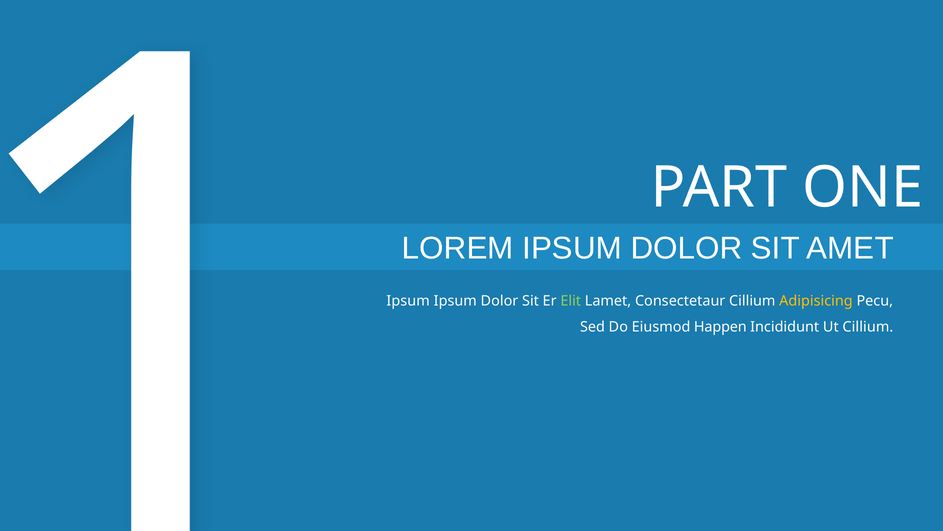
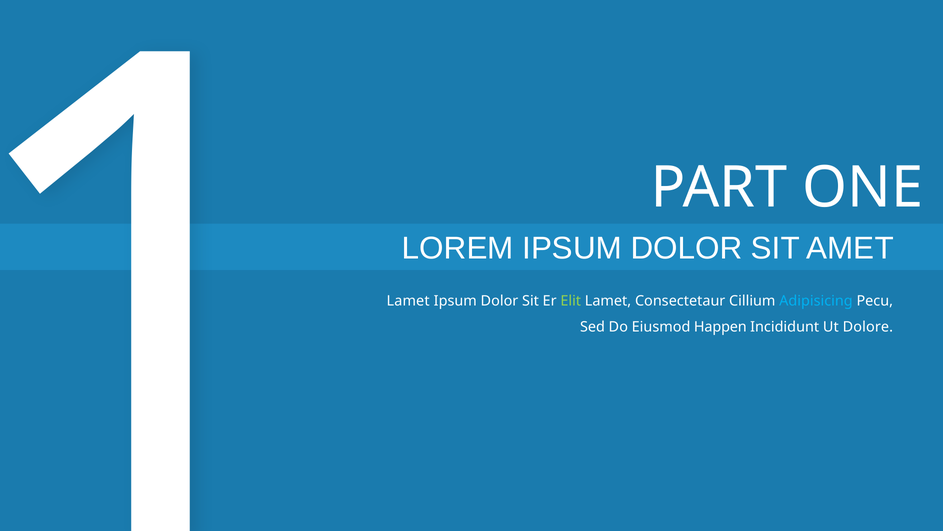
Ipsum: Ipsum -> Lamet (408, 300)
Adipisicing colour: yellow -> light blue (816, 300)
Ut Cillium: Cillium -> Dolore (868, 326)
